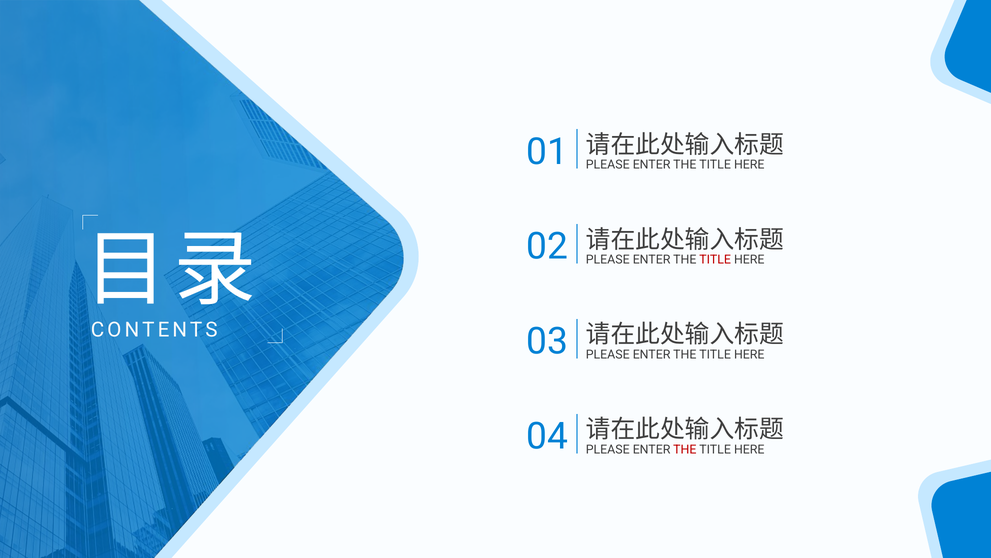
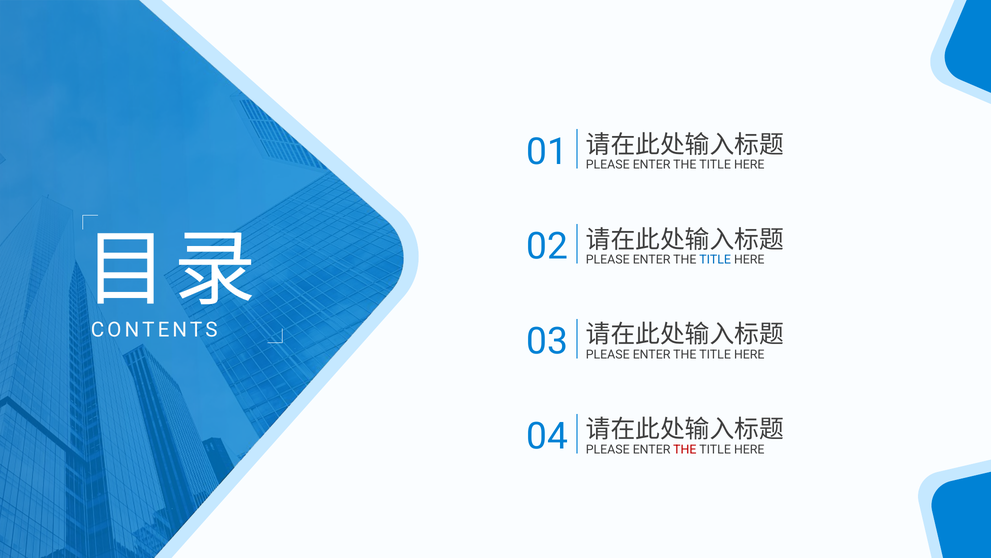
TITLE colour: red -> blue (715, 259)
